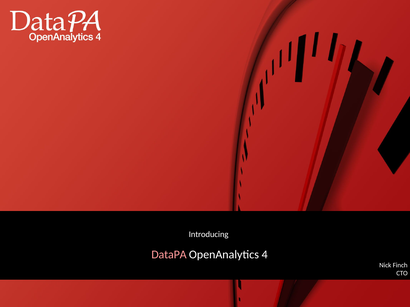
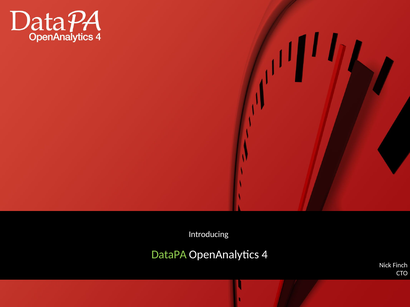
DataPA colour: pink -> light green (169, 255)
